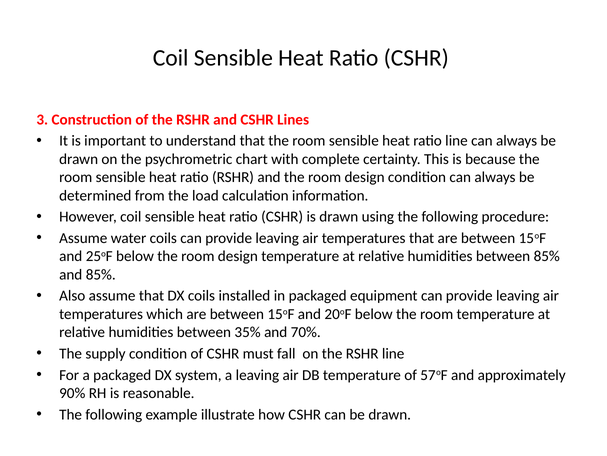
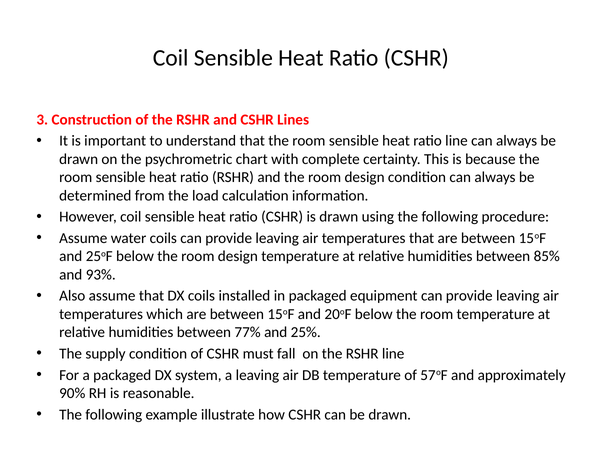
and 85%: 85% -> 93% (101, 274)
35%: 35% -> 77% (248, 332)
70%: 70% -> 25% (306, 332)
